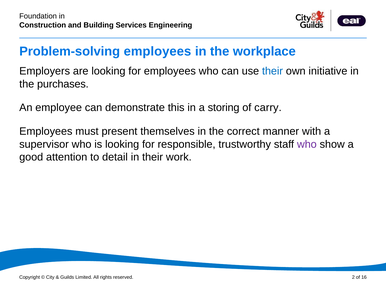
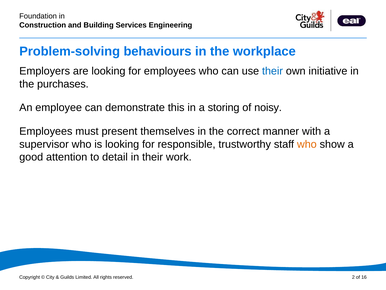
Problem-solving employees: employees -> behaviours (158, 51)
carry: carry -> noisy (268, 107)
who colour: purple -> orange (307, 144)
